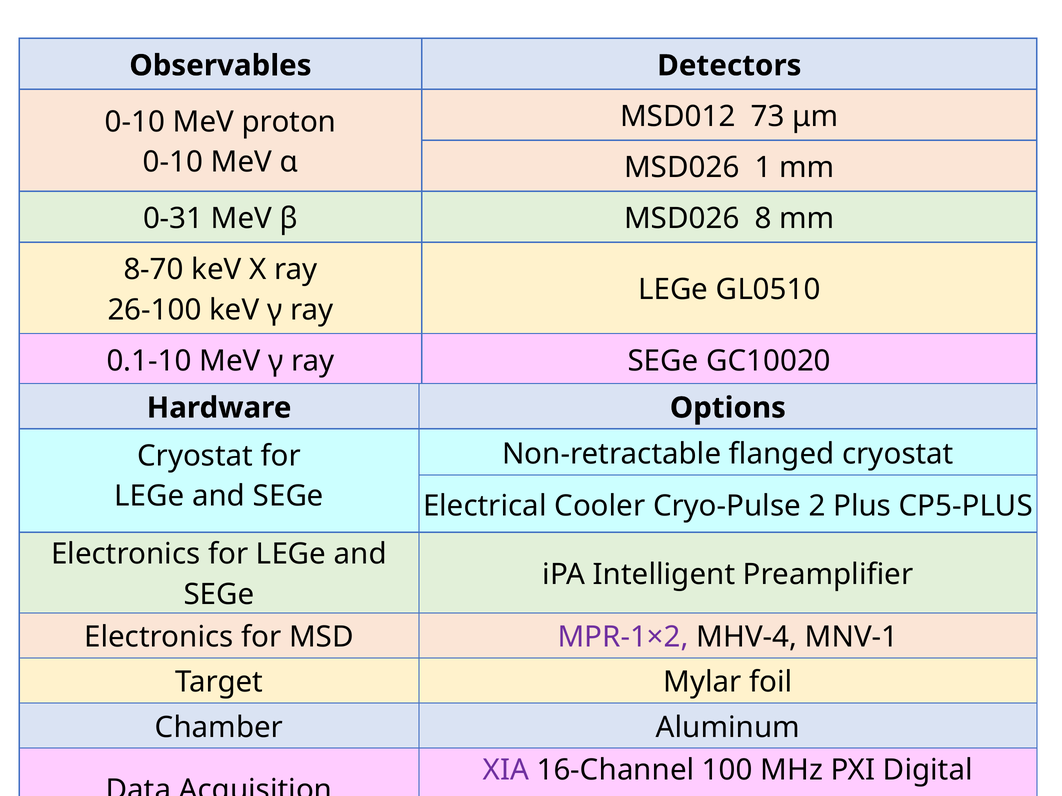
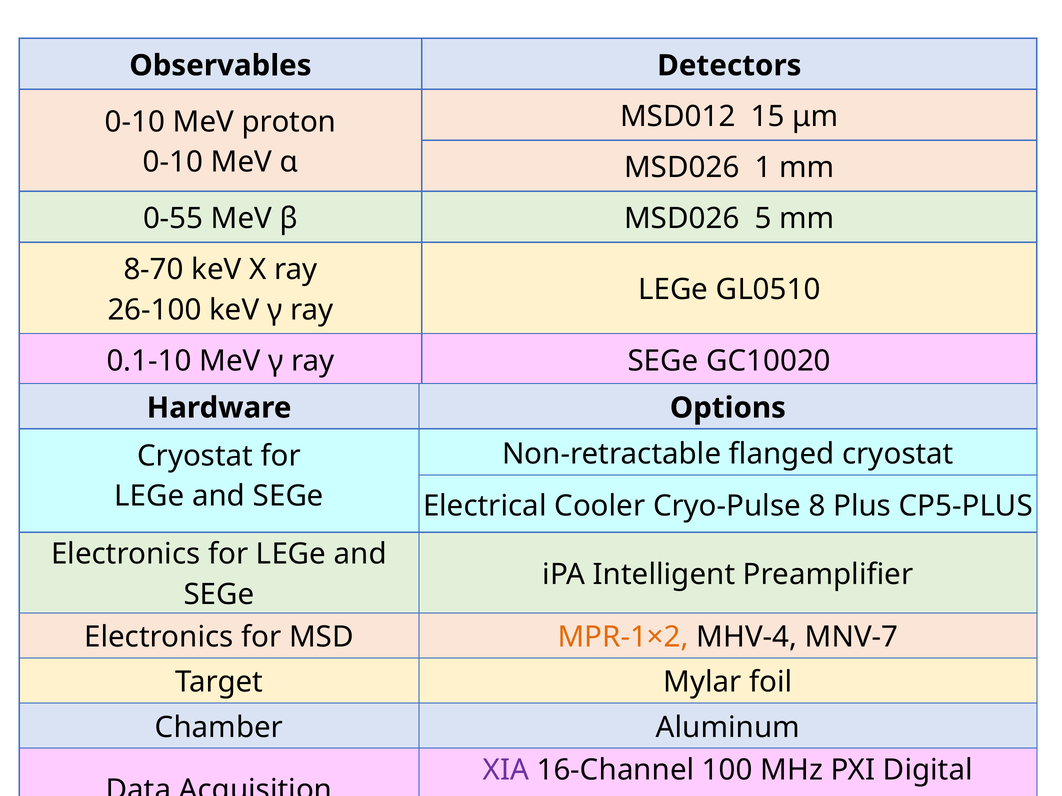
73: 73 -> 15 (768, 117)
0-31: 0-31 -> 0-55 (173, 219)
8: 8 -> 5 (763, 219)
2: 2 -> 8 (817, 506)
MPR-1×2 colour: purple -> orange (623, 638)
MNV-1: MNV-1 -> MNV-7 (851, 638)
